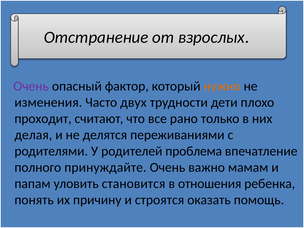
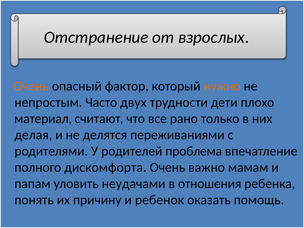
Очень colour: purple -> orange (31, 86)
изменения: изменения -> непростым (48, 102)
проходит: проходит -> материал (43, 119)
принуждайте: принуждайте -> дискомфорта (105, 167)
становится: становится -> неудачами (134, 184)
строятся: строятся -> ребенок (160, 200)
